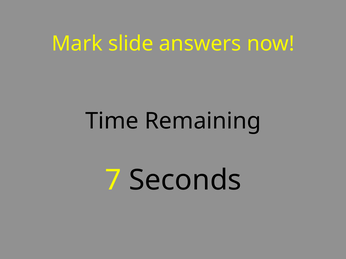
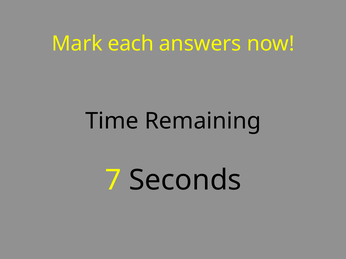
slide: slide -> each (131, 44)
